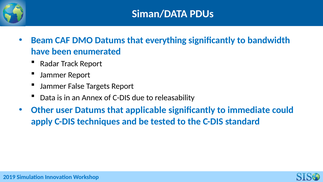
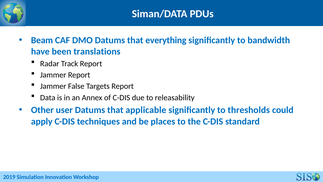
enumerated: enumerated -> translations (97, 52)
immediate: immediate -> thresholds (249, 110)
tested: tested -> places (163, 121)
